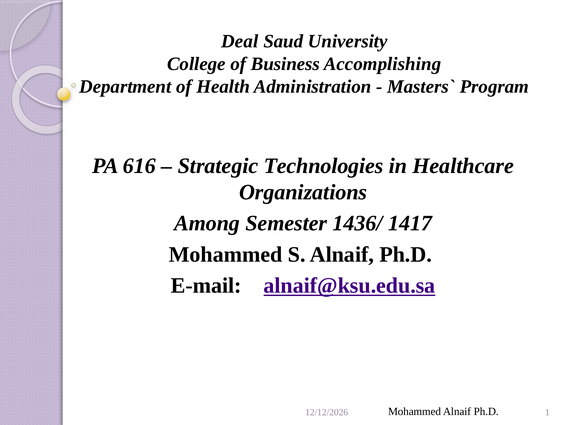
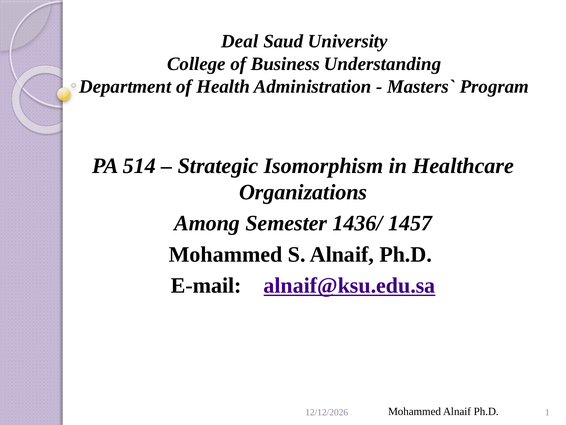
Accomplishing: Accomplishing -> Understanding (383, 64)
616: 616 -> 514 (139, 166)
Technologies: Technologies -> Isomorphism (323, 166)
1417: 1417 -> 1457 (410, 223)
